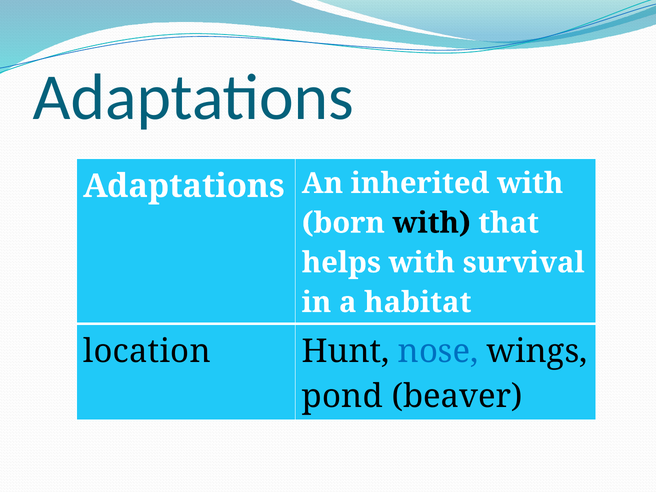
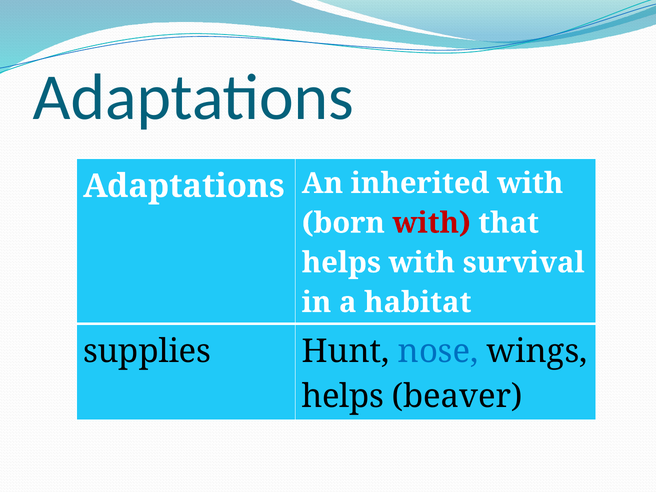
with colour: black -> red (432, 223)
location: location -> supplies (147, 351)
pond: pond -> helps (343, 396)
